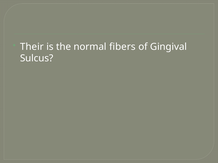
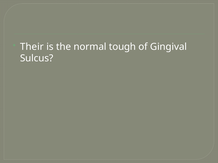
fibers: fibers -> tough (122, 47)
